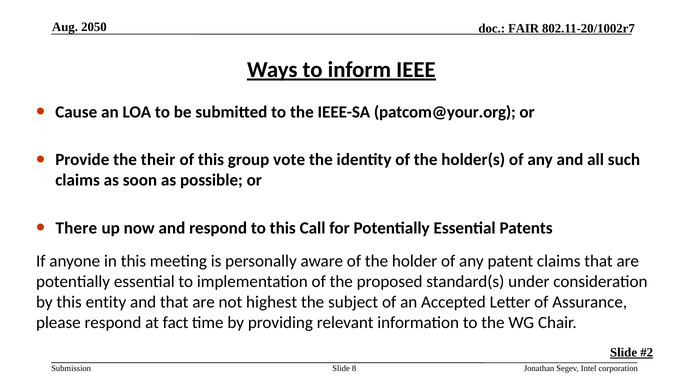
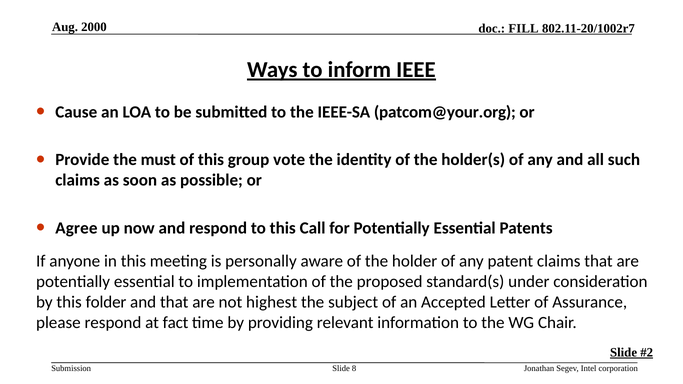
2050: 2050 -> 2000 (94, 27)
FAIR: FAIR -> FILL (523, 28)
their: their -> must (158, 160)
There: There -> Agree (76, 228)
entity: entity -> folder (106, 302)
